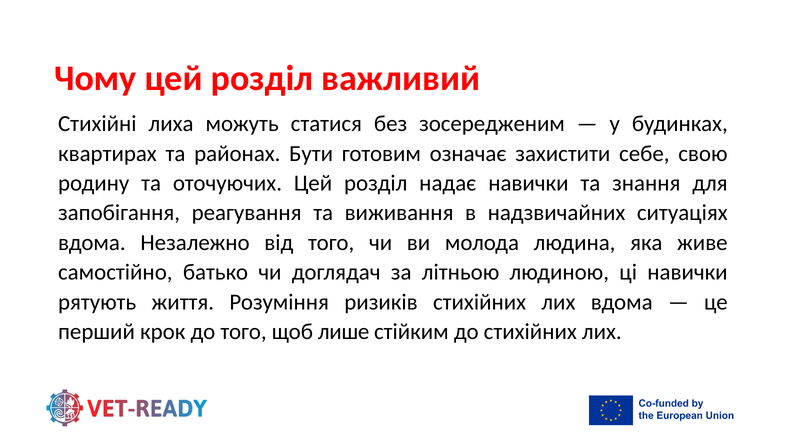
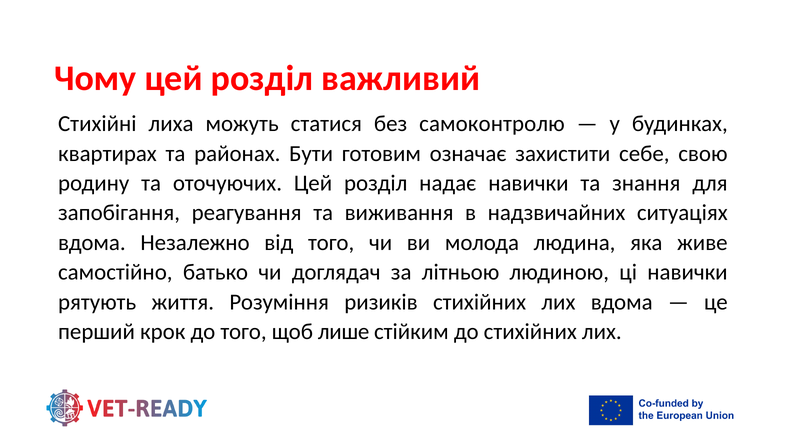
зосередженим: зосередженим -> самоконтролю (492, 124)
